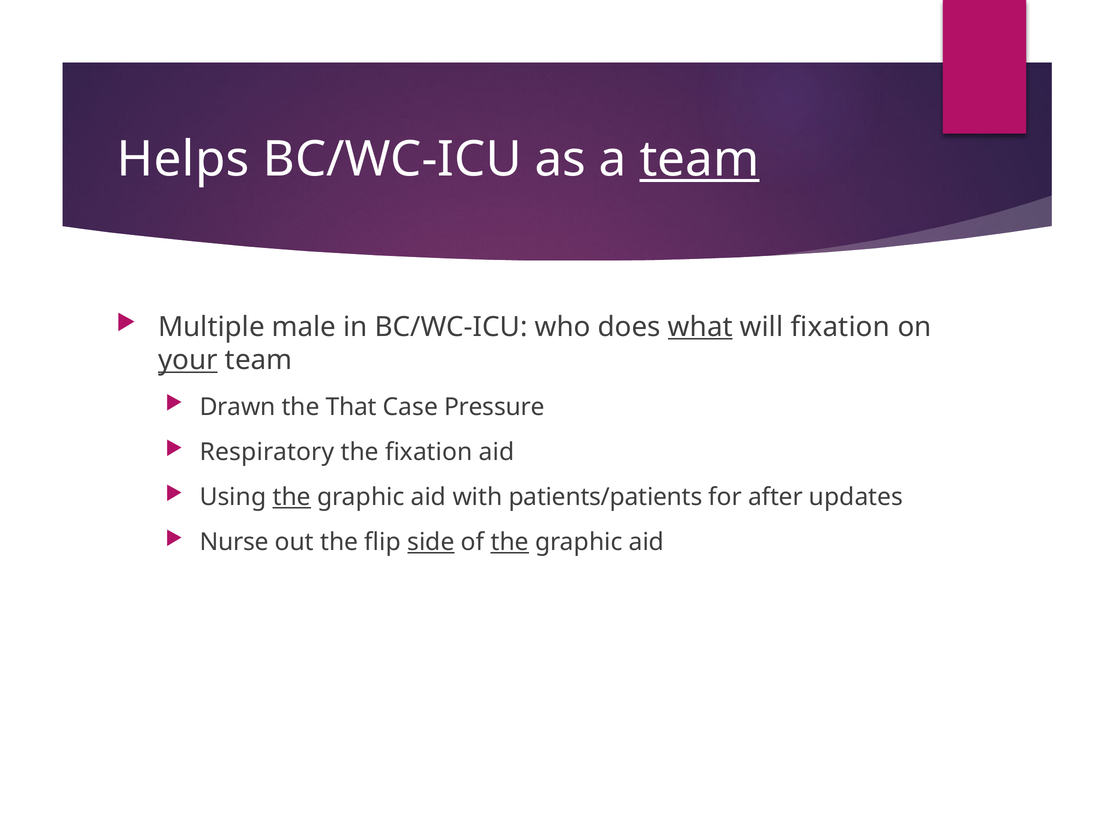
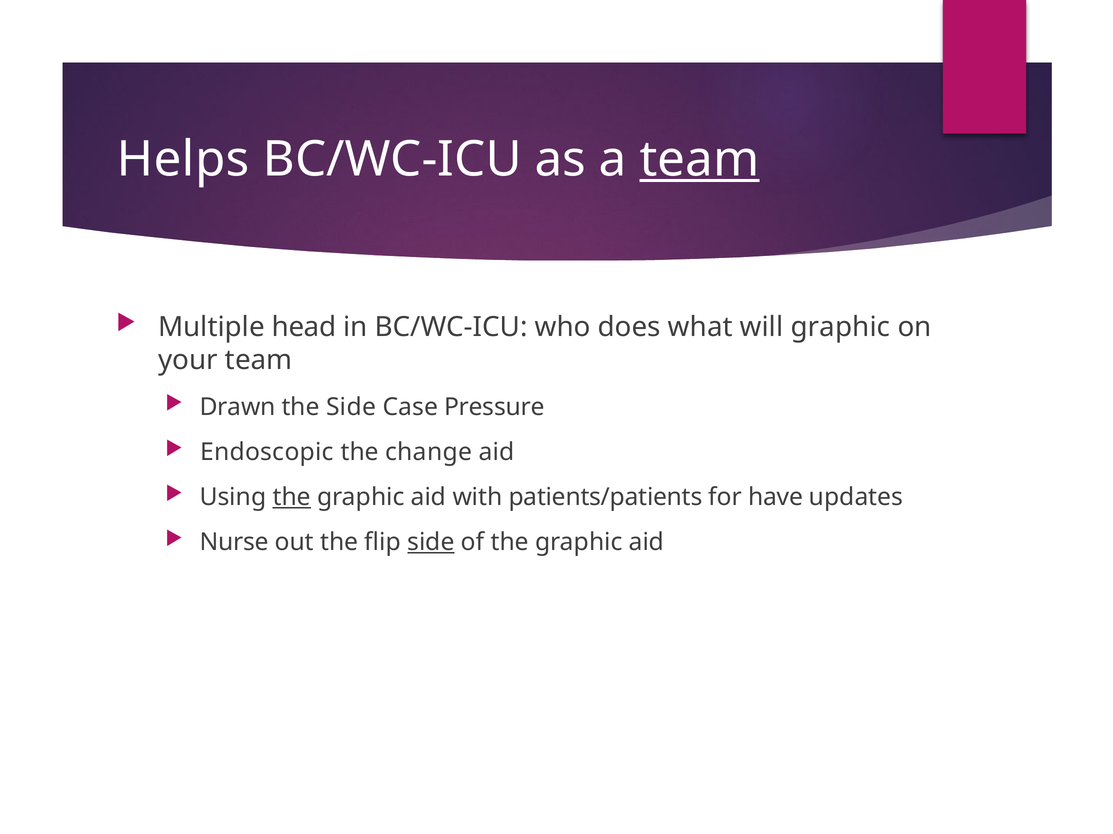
male: male -> head (304, 327)
what underline: present -> none (700, 327)
will fixation: fixation -> graphic (840, 327)
your underline: present -> none (188, 361)
the That: That -> Side (351, 407)
Respiratory: Respiratory -> Endoscopic (267, 452)
the fixation: fixation -> change (429, 452)
after: after -> have (776, 497)
the underline: present -> none (510, 543)
